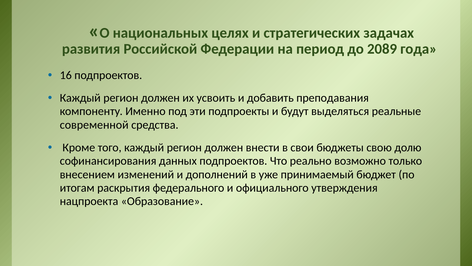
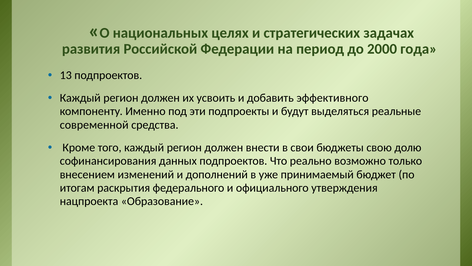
2089: 2089 -> 2000 (382, 49)
16: 16 -> 13 (66, 75)
преподавания: преподавания -> эффективного (333, 98)
